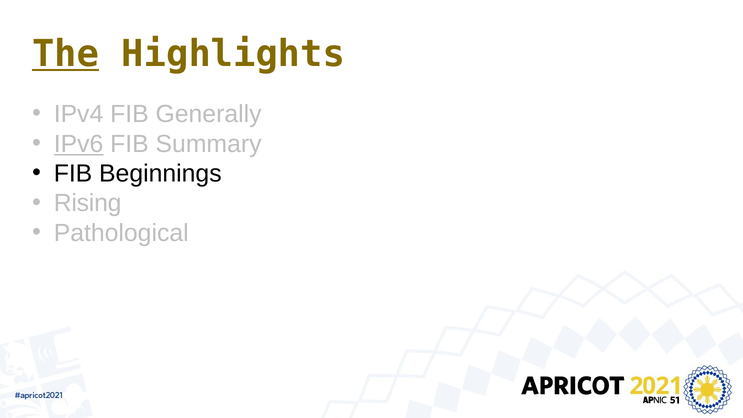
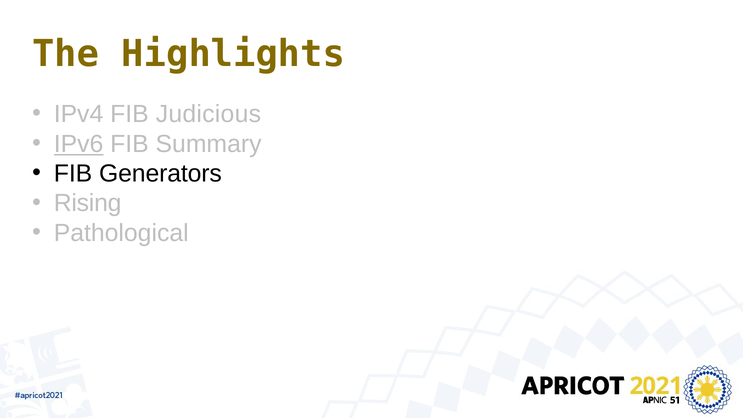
The underline: present -> none (66, 54)
Generally: Generally -> Judicious (208, 114)
Beginnings: Beginnings -> Generators (160, 174)
